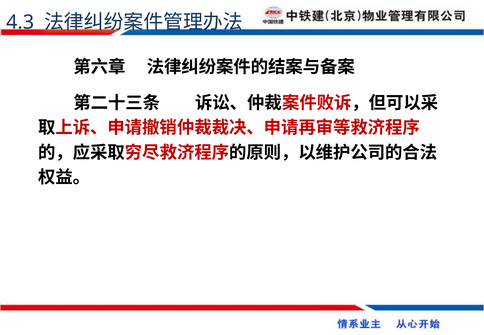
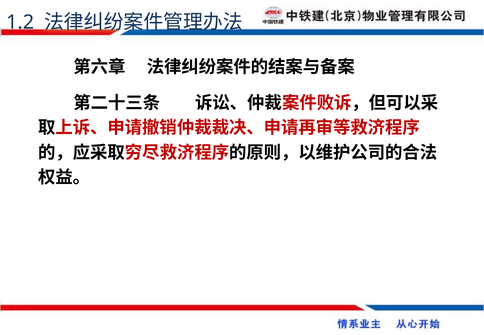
4.3: 4.3 -> 1.2 (20, 22)
